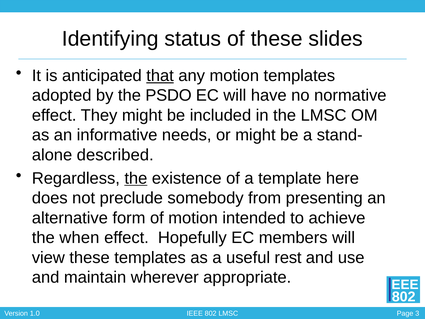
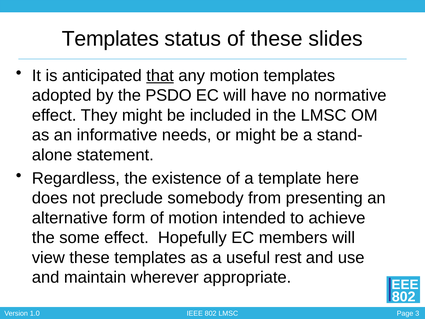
Identifying: Identifying -> Templates (110, 39)
described: described -> statement (115, 155)
the underline: present -> none (136, 178)
when: when -> some (79, 238)
